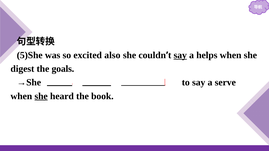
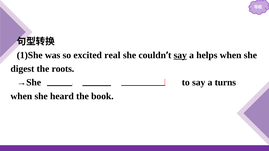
5)She: 5)She -> 1)She (30, 55)
also: also -> real (112, 55)
goals: goals -> roots (63, 69)
serve: serve -> turns (225, 83)
she underline: present -> none (41, 96)
